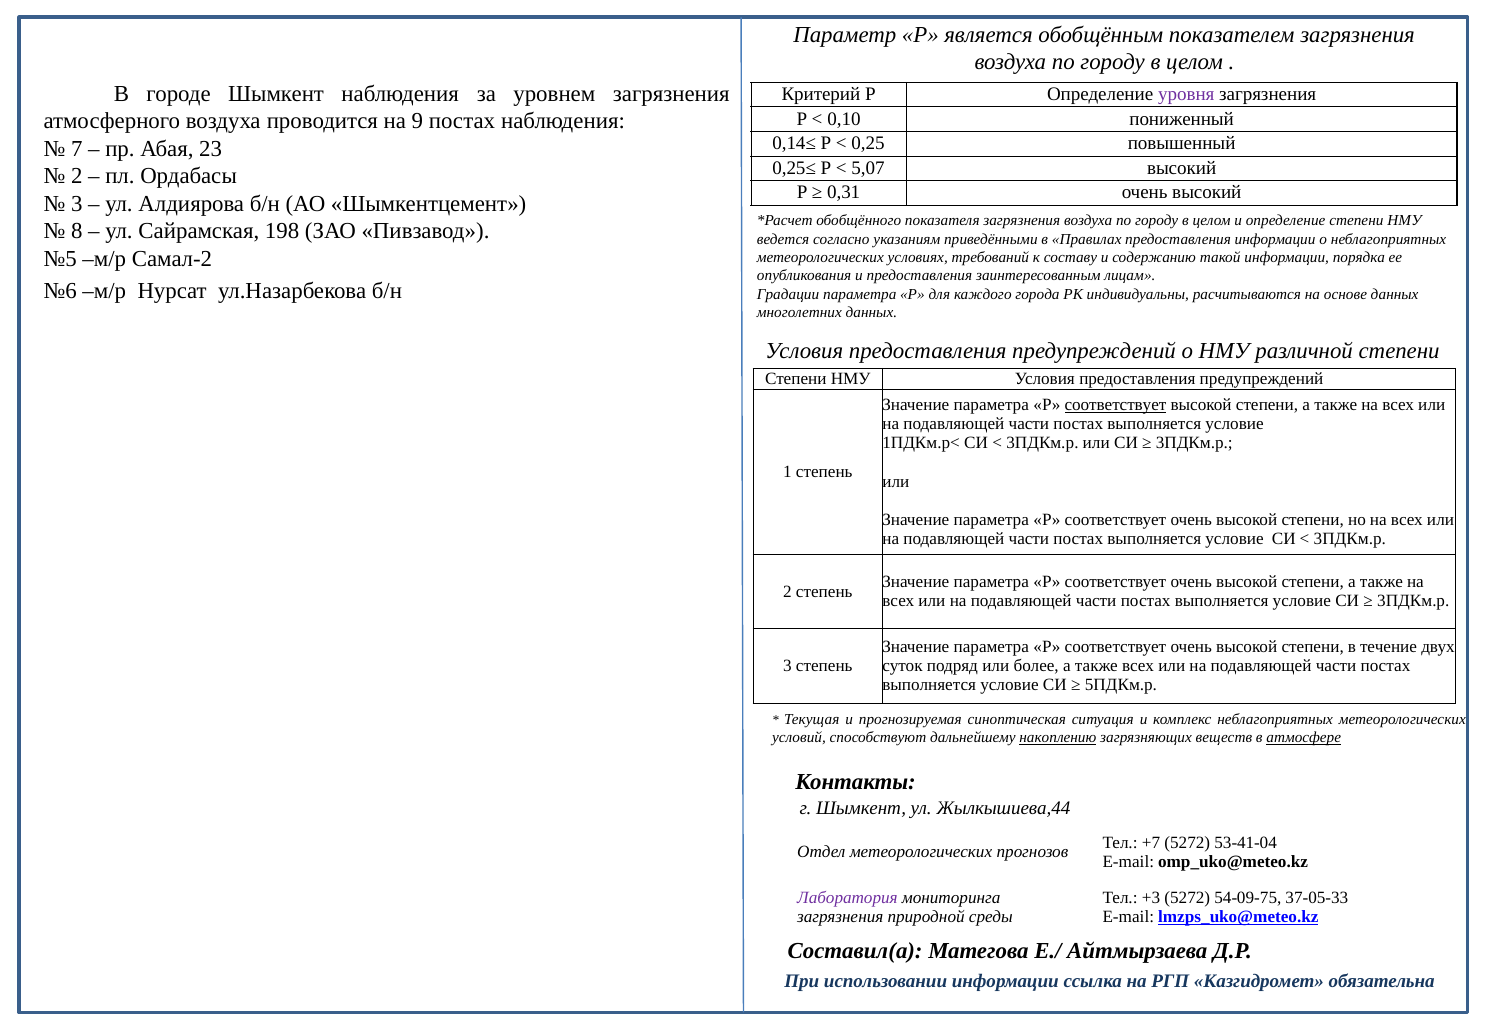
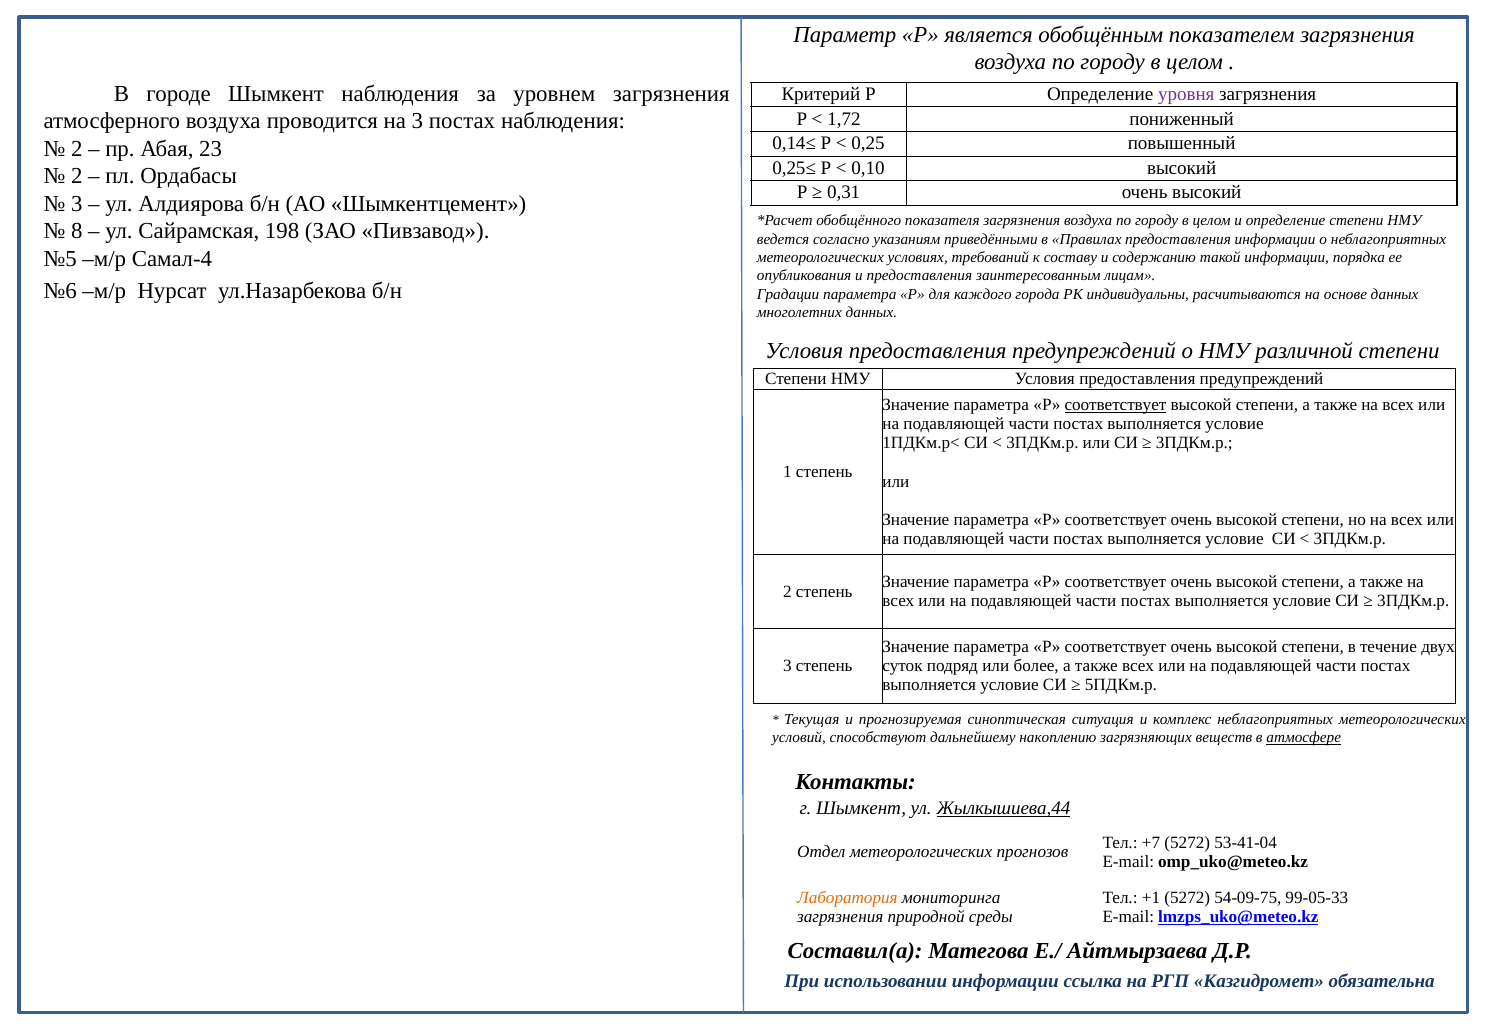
0,10: 0,10 -> 1,72 (844, 119)
на 9: 9 -> 3 (417, 121)
7: 7 -> 2 (77, 149)
5,07: 5,07 -> 0,10 (868, 168)
Самал-2: Самал-2 -> Самал-4 (172, 258)
накоплению underline: present -> none (1058, 737)
Жылкышиева,44 underline: none -> present (1003, 808)
Лаборатория colour: purple -> orange (847, 897)
+3: +3 -> +1 (1151, 897)
37-05-33: 37-05-33 -> 99-05-33 (1317, 897)
